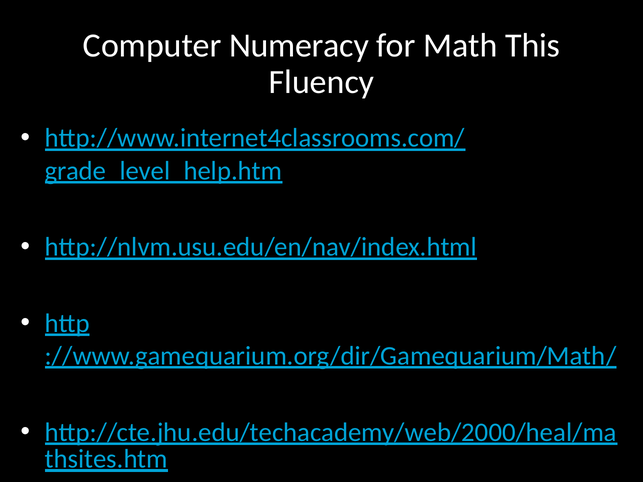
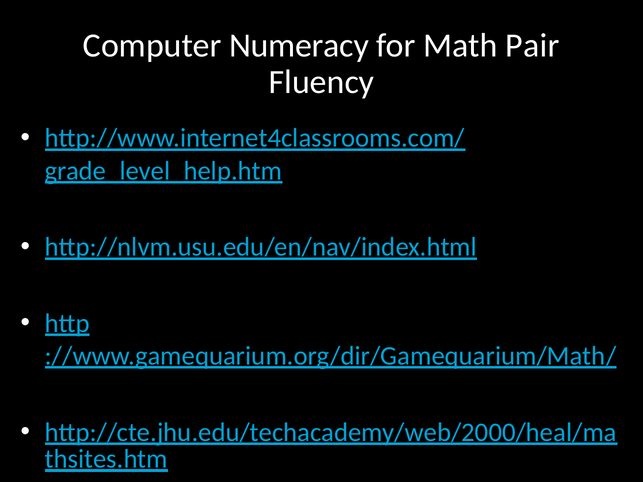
This: This -> Pair (532, 46)
